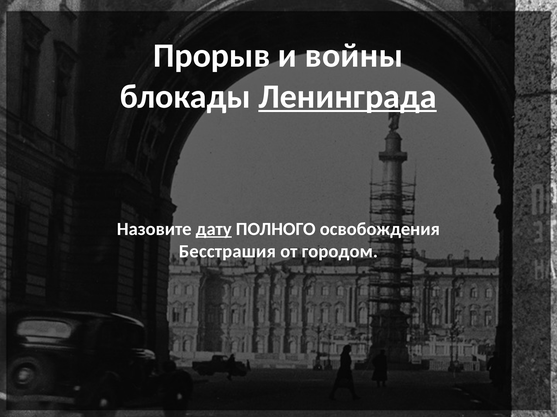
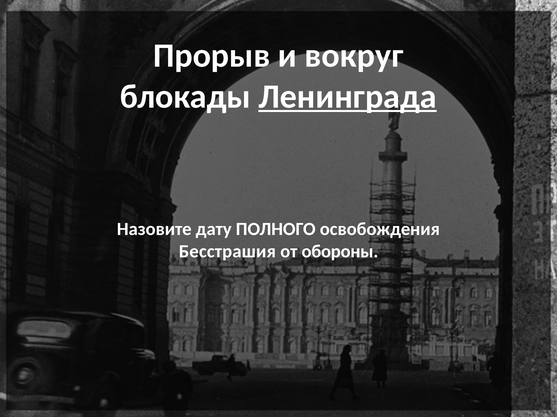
войны: войны -> вокруг (354, 56)
дату underline: present -> none (214, 229)
городом: городом -> обороны (340, 252)
